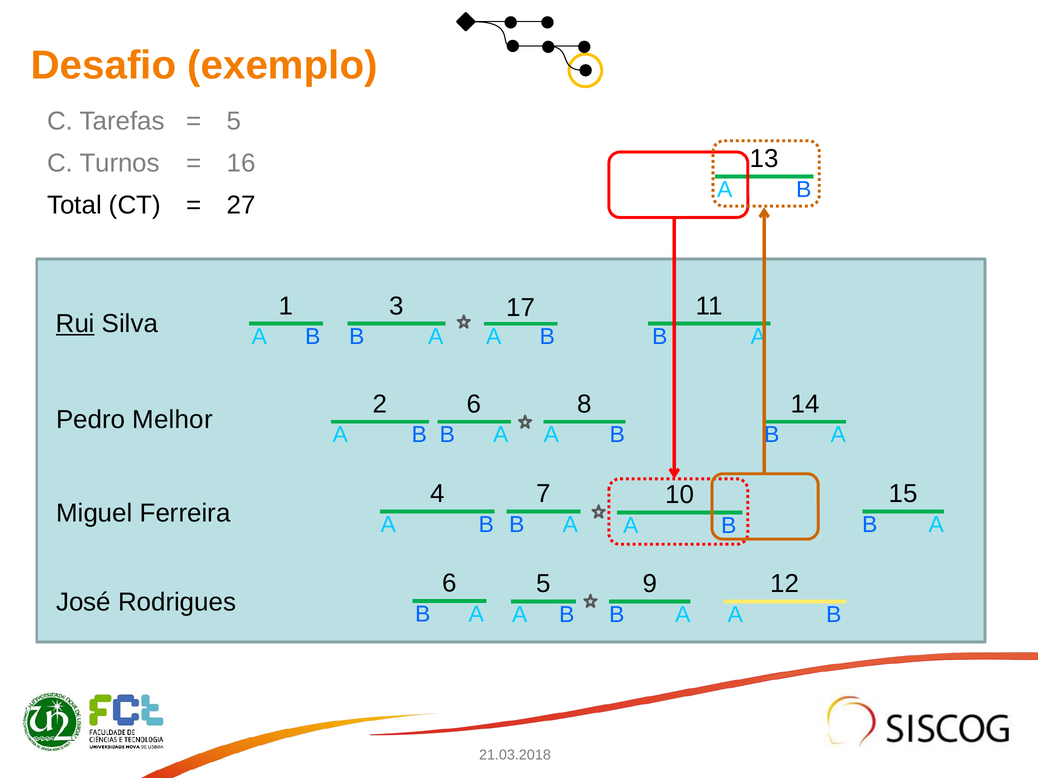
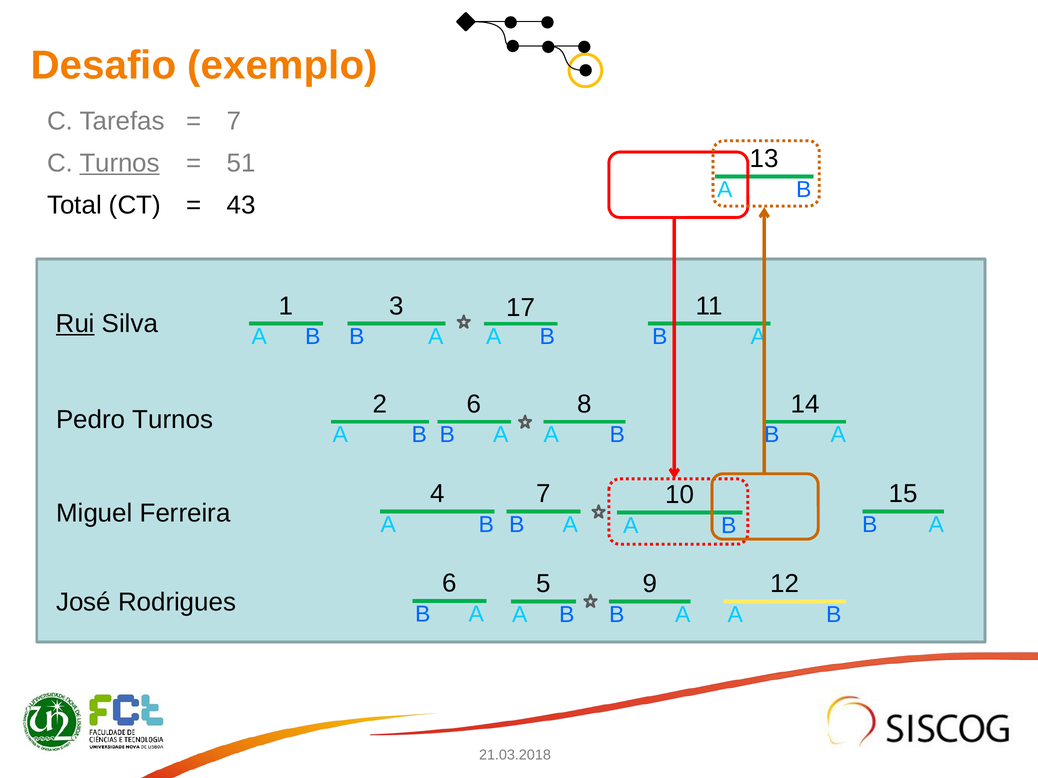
5: 5 -> 7 (234, 121)
Turnos underline: none -> present (120, 163)
16: 16 -> 51 (241, 163)
27: 27 -> 43 (241, 205)
Pedro Melhor: Melhor -> Turnos (173, 420)
